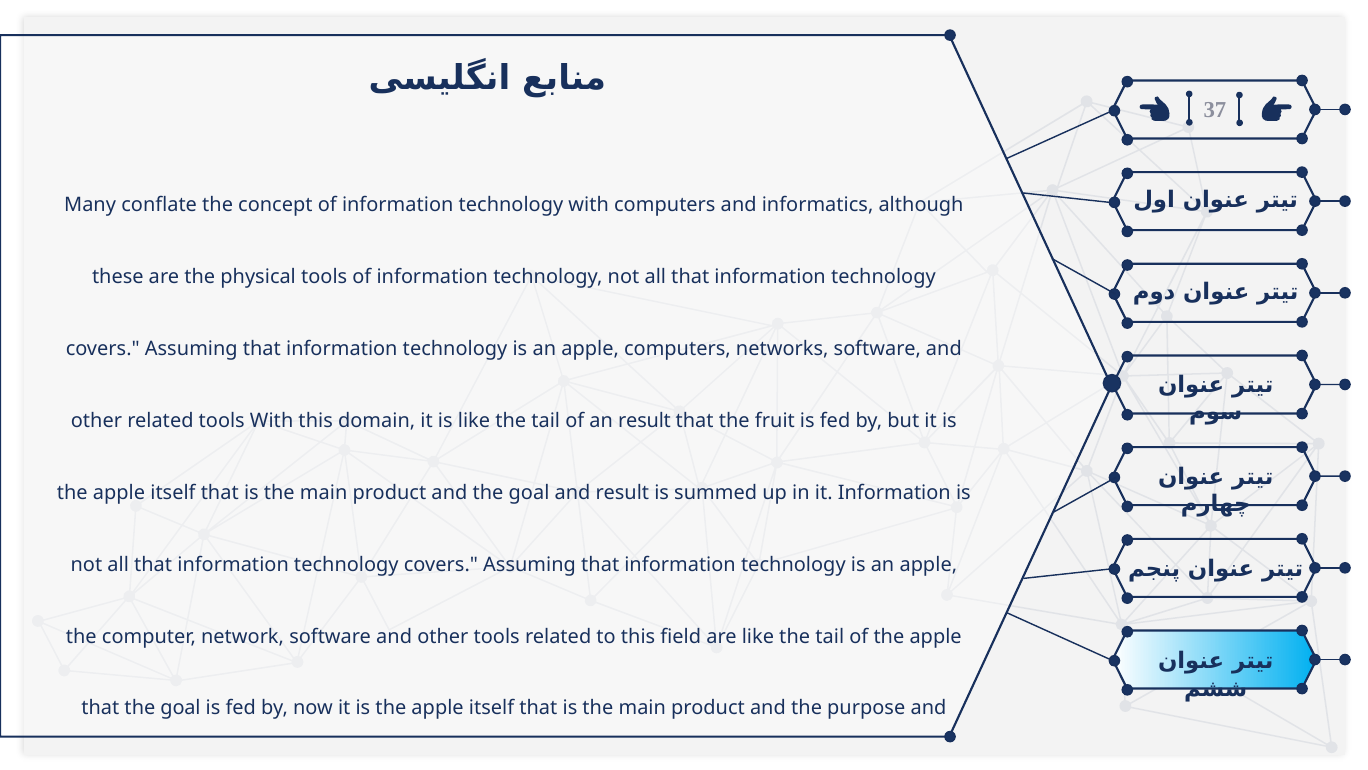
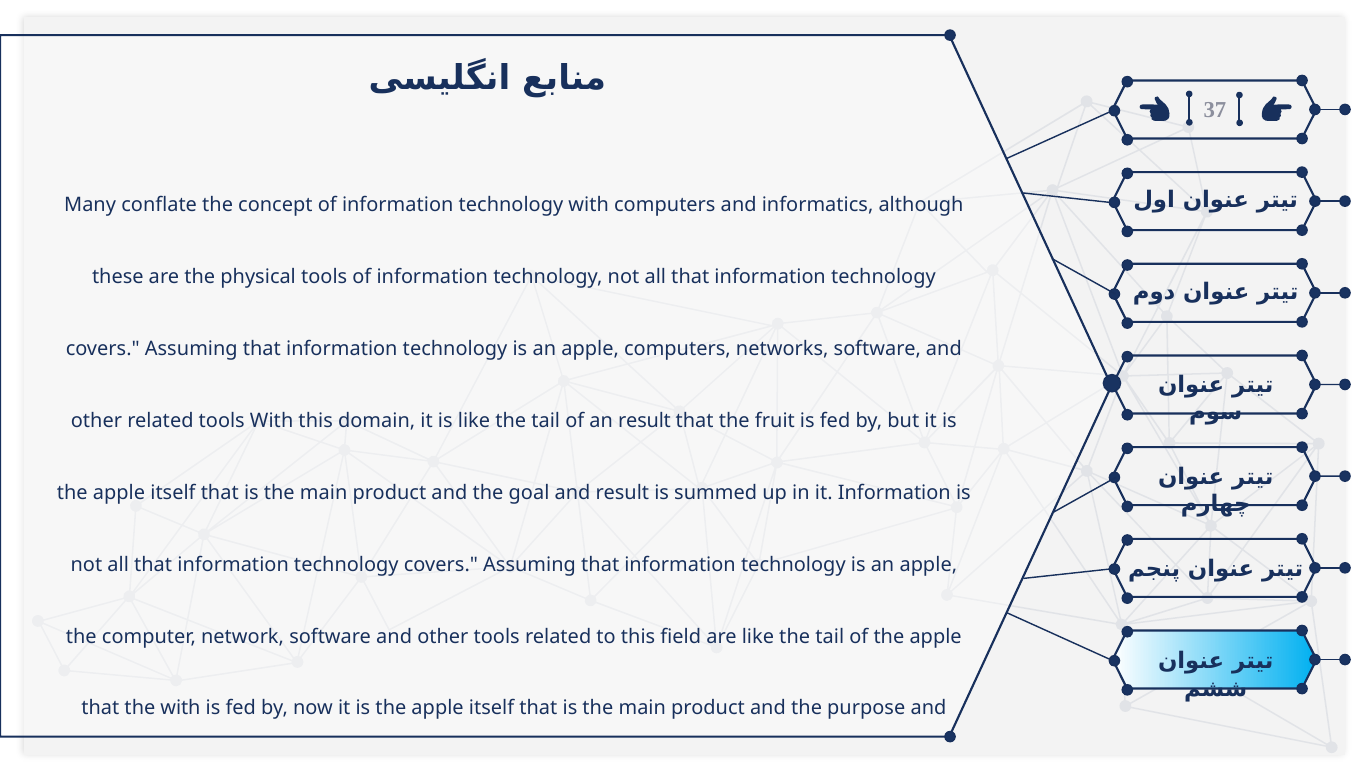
that the goal: goal -> with (180, 708)
